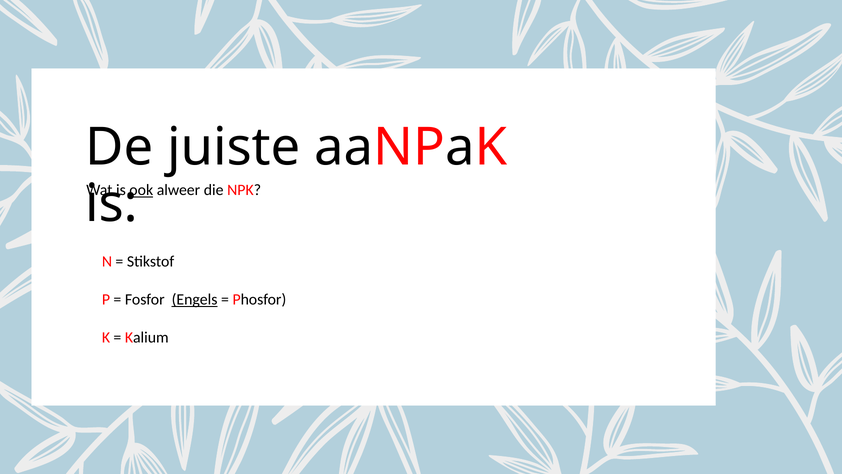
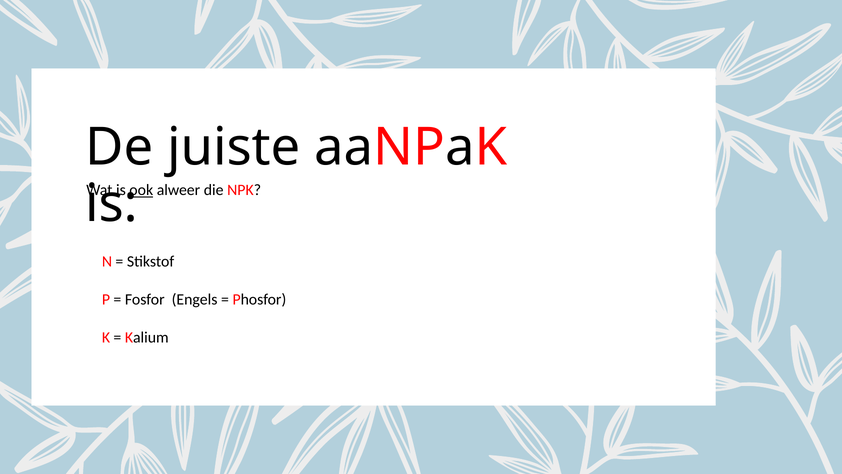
Engels underline: present -> none (195, 299)
